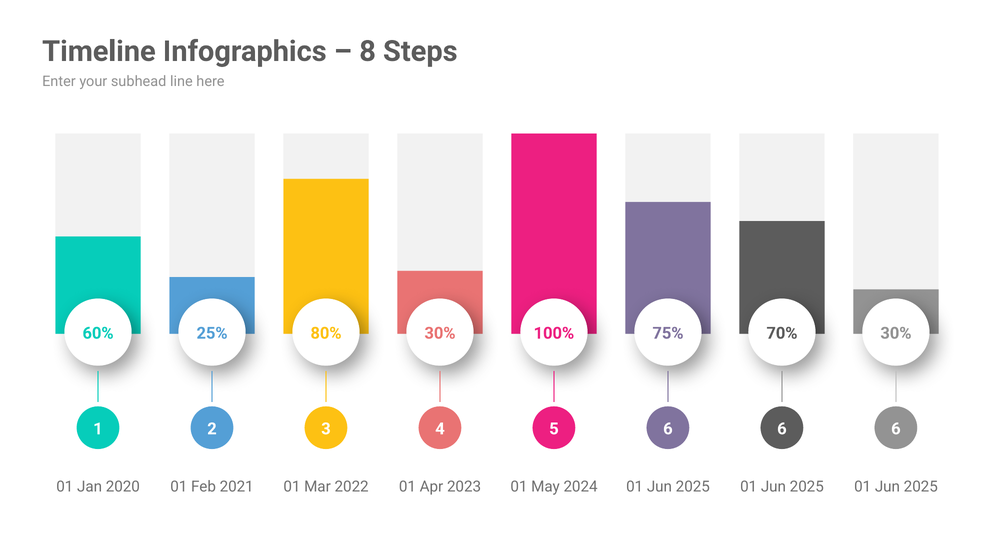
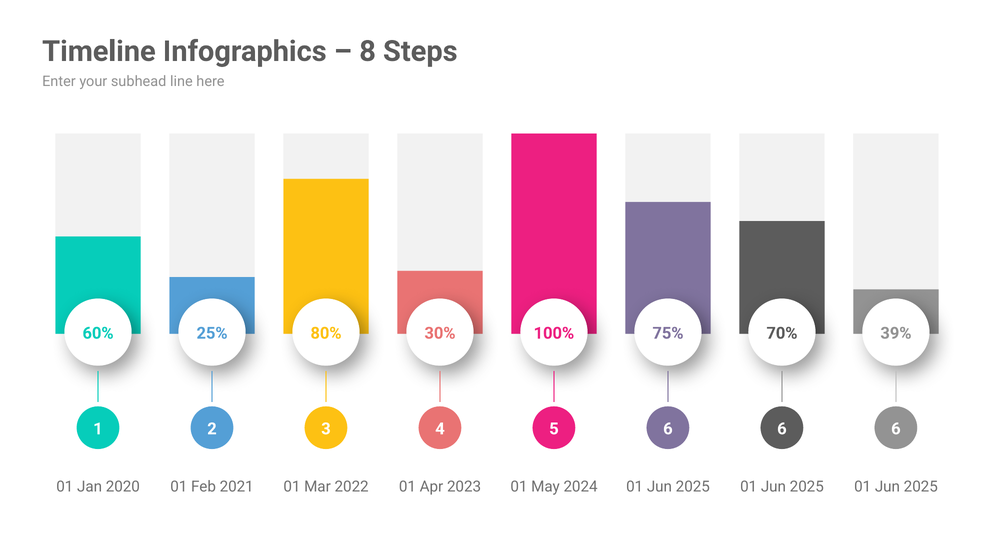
30%: 30% -> 39% (896, 333)
